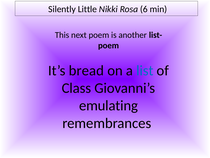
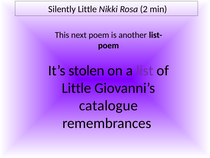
6: 6 -> 2 (144, 9)
bread: bread -> stolen (86, 70)
list colour: blue -> purple (145, 70)
Class: Class -> Little (76, 88)
emulating: emulating -> catalogue (108, 105)
